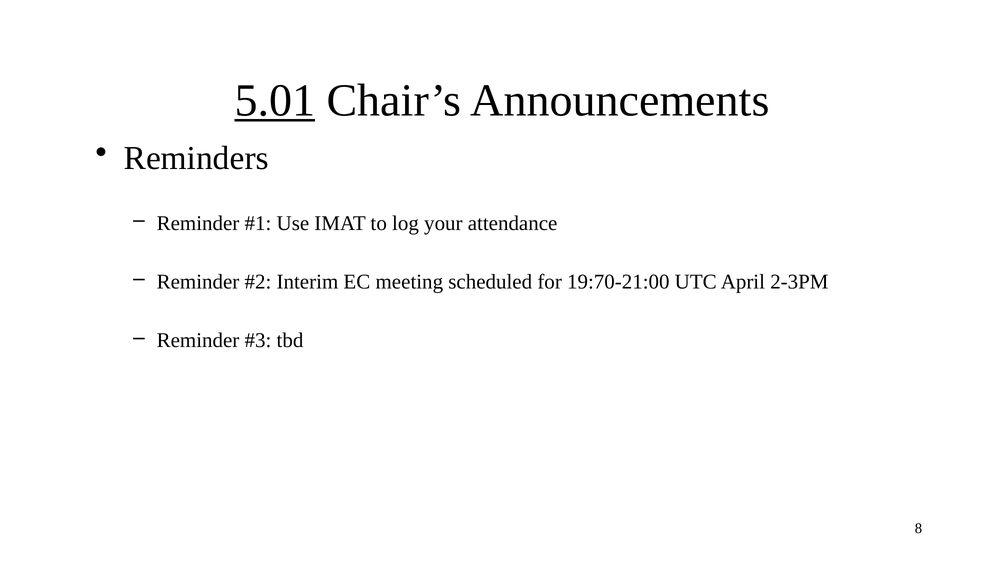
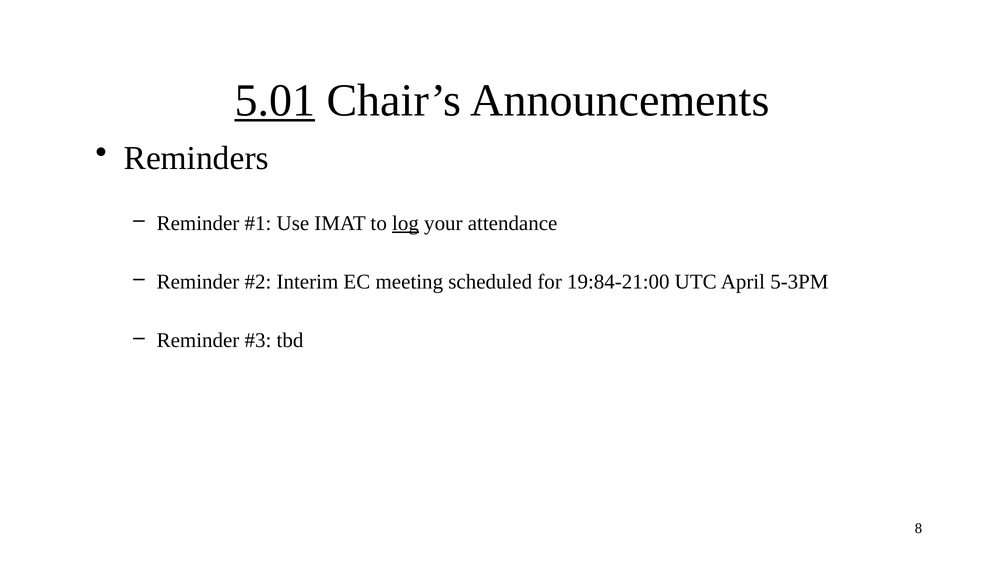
log underline: none -> present (405, 223)
19:70-21:00: 19:70-21:00 -> 19:84-21:00 (618, 282)
2-3PM: 2-3PM -> 5-3PM (799, 282)
